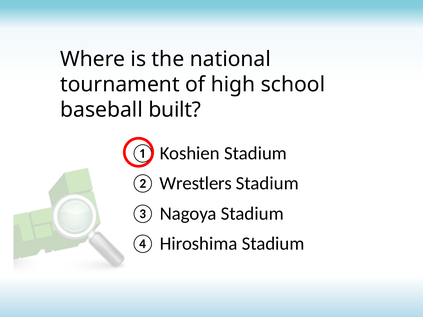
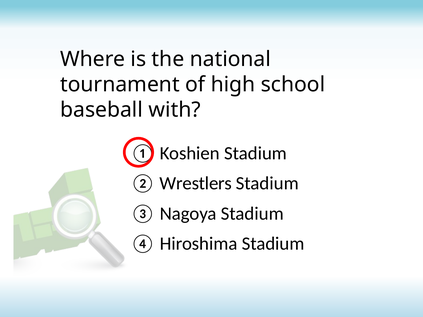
built: built -> with (175, 110)
